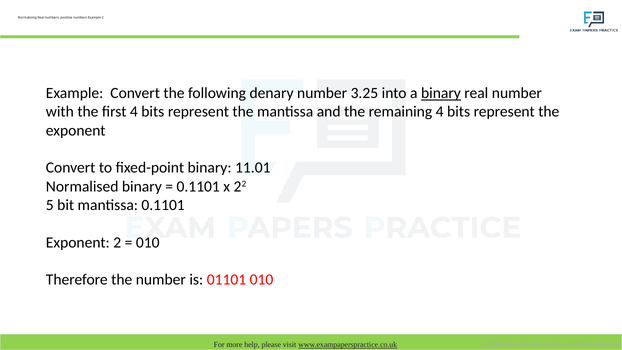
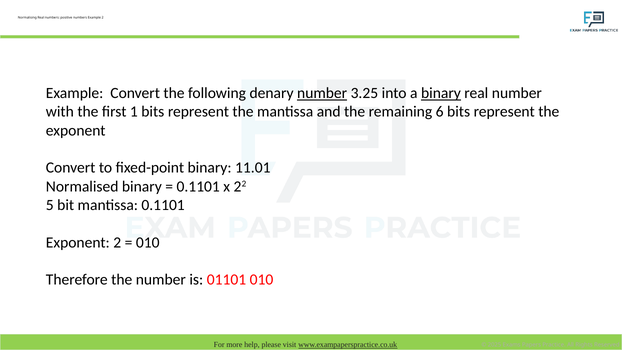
number underline: none -> present (322, 93)
first 4: 4 -> 1 (134, 112)
remaining 4: 4 -> 6 (440, 112)
